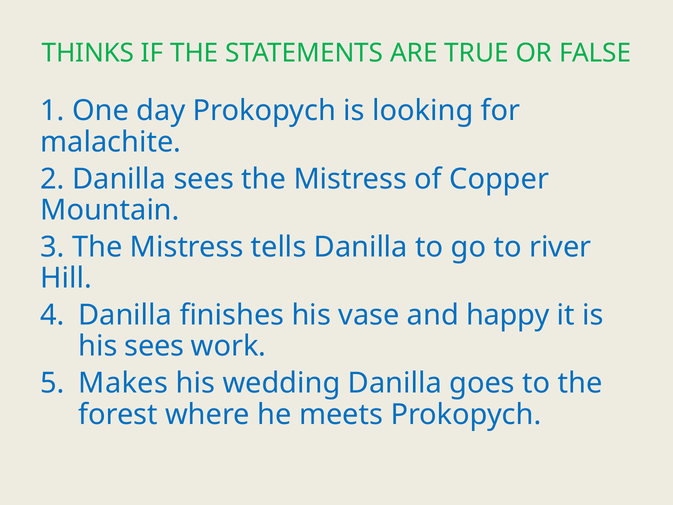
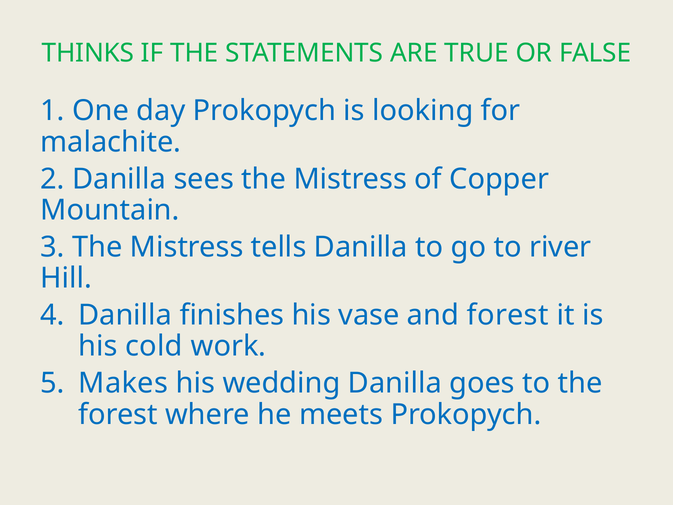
and happy: happy -> forest (508, 315)
his sees: sees -> cold (154, 346)
